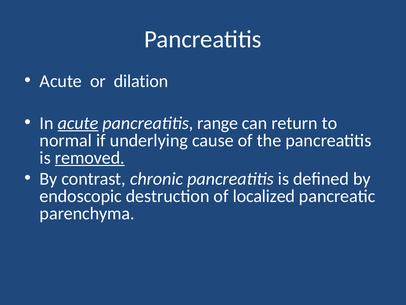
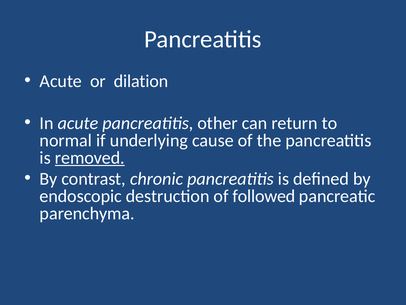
acute underline: present -> none (78, 123)
range: range -> other (218, 123)
localized: localized -> followed (264, 196)
